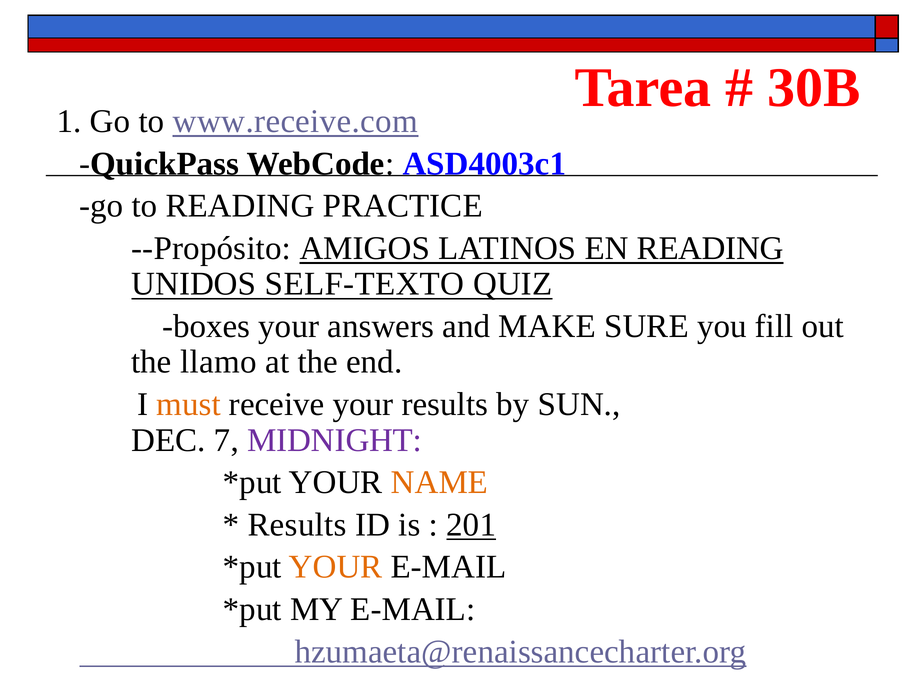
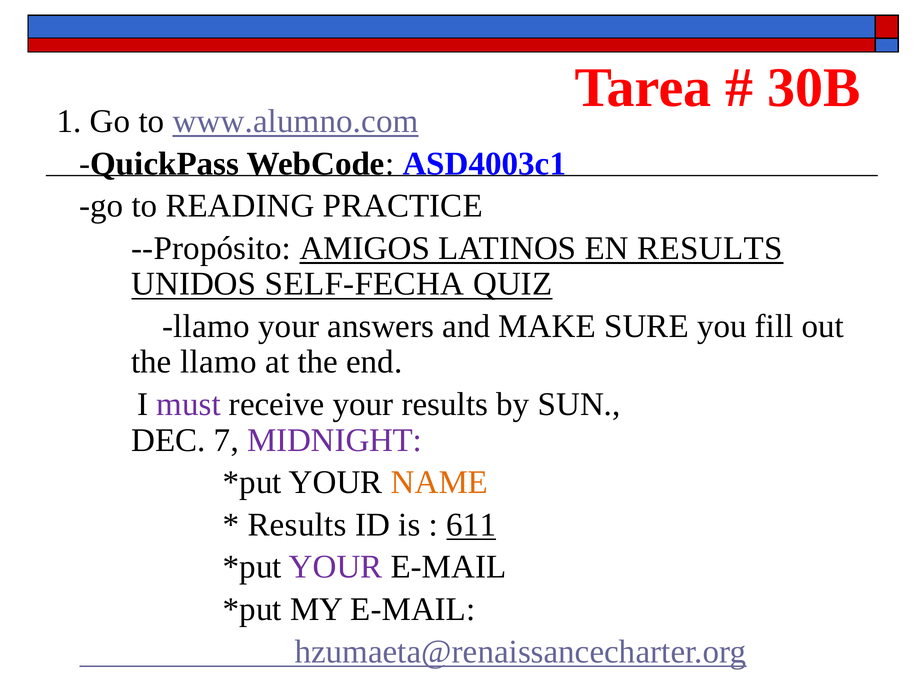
www.receive.com: www.receive.com -> www.alumno.com (296, 121)
EN READING: READING -> RESULTS (710, 248)
SELF-TEXTO: SELF-TEXTO -> SELF-FECHA (365, 284)
boxes: boxes -> llamo (206, 326)
must colour: orange -> purple (189, 404)
201: 201 -> 611 (471, 525)
YOUR colour: orange -> purple (336, 567)
